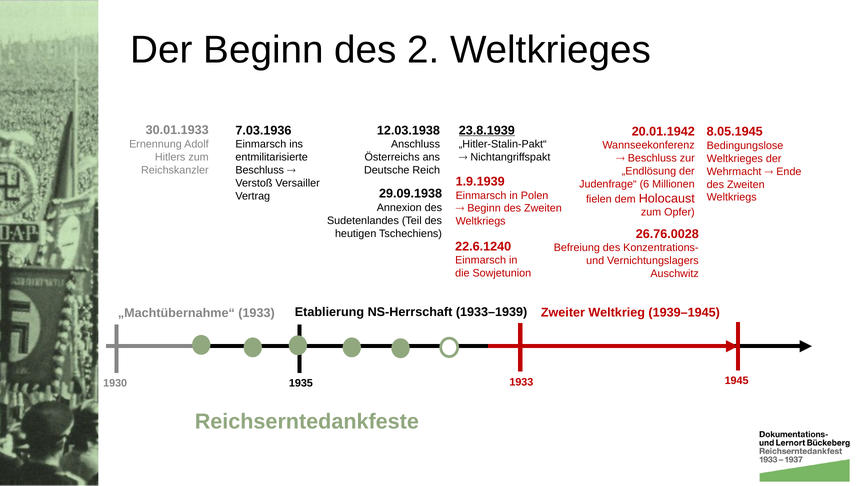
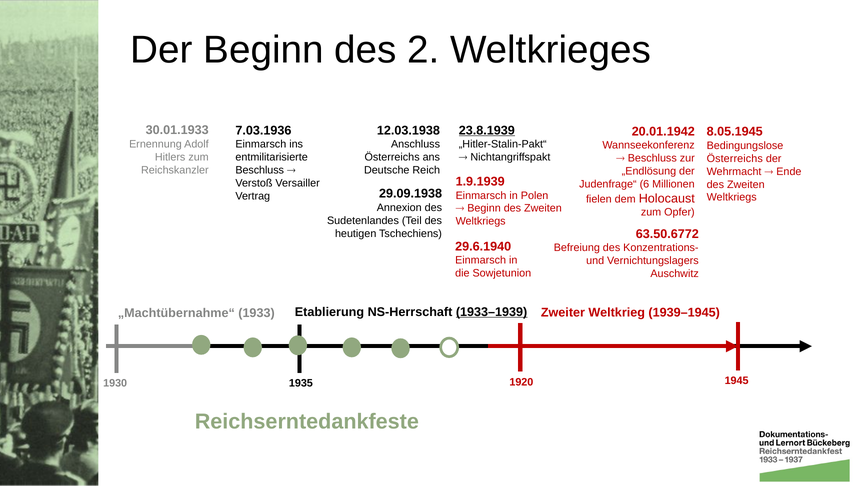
Weltkrieges: Weltkrieges -> Österreichs (735, 158)
26.76.0028: 26.76.0028 -> 63.50.6772 (667, 234)
22.6.1240: 22.6.1240 -> 29.6.1940 (483, 246)
1933–1939 underline: none -> present (492, 311)
1935 1933: 1933 -> 1920 (521, 382)
